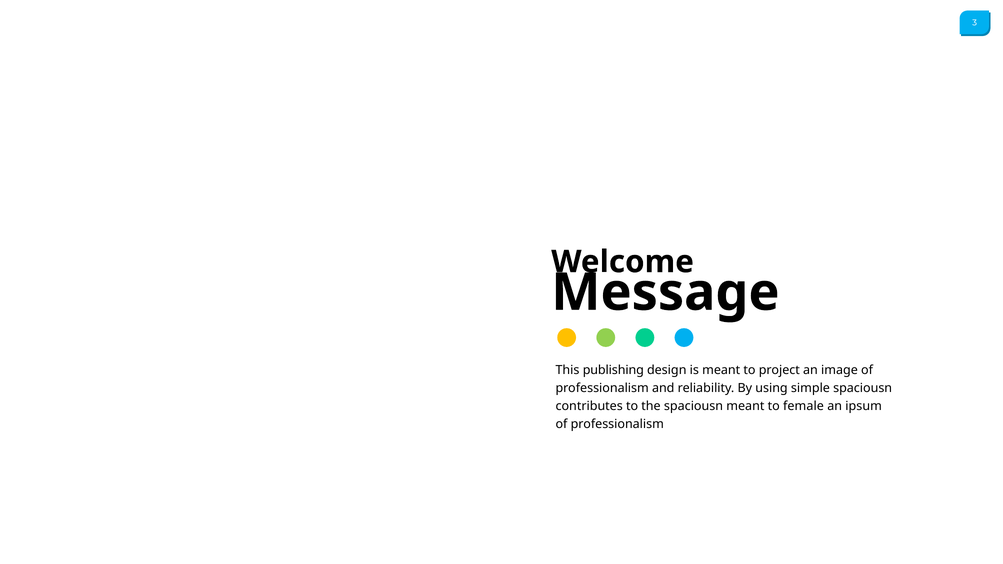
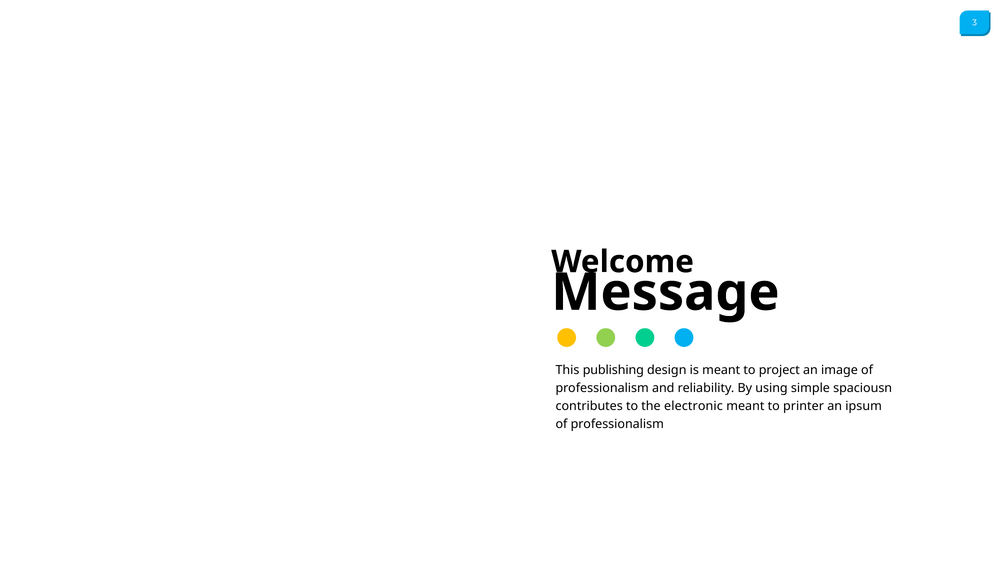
the spaciousn: spaciousn -> electronic (693, 406)
female: female -> printer (804, 406)
